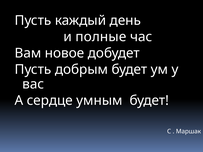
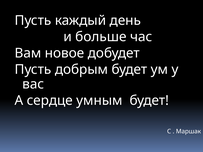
полные: полные -> больше (101, 37)
